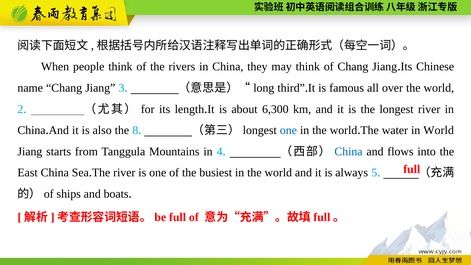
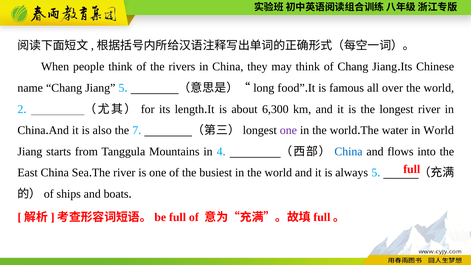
Jiang 3: 3 -> 5 (121, 88)
third: third -> food (291, 88)
8: 8 -> 7 (135, 130)
one colour: blue -> purple (288, 130)
